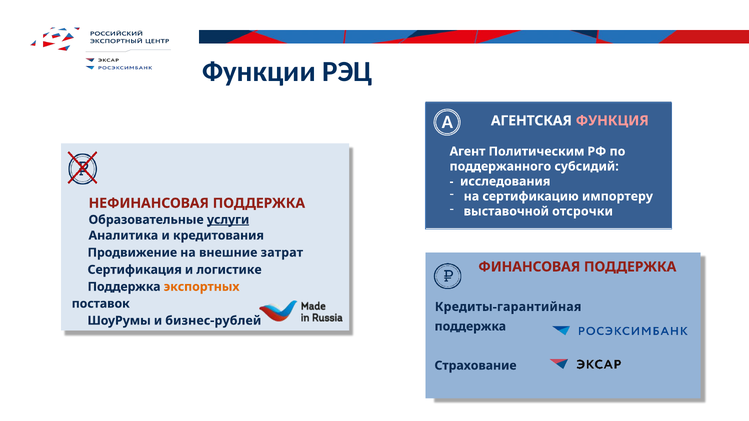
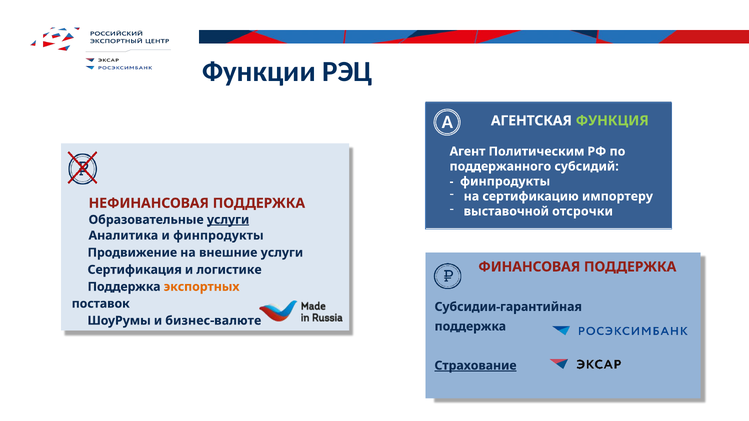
ФУНКЦИЯ colour: pink -> light green (612, 121)
исследования: исследования -> финпродукты (505, 182)
и кредитования: кредитования -> финпродукты (218, 236)
внешние затрат: затрат -> услуги (282, 253)
Кредиты-гарантийная: Кредиты-гарантийная -> Субсидии-гарантийная (508, 307)
бизнес-рублей: бизнес-рублей -> бизнес-валюте (213, 321)
Страхование underline: none -> present (476, 366)
